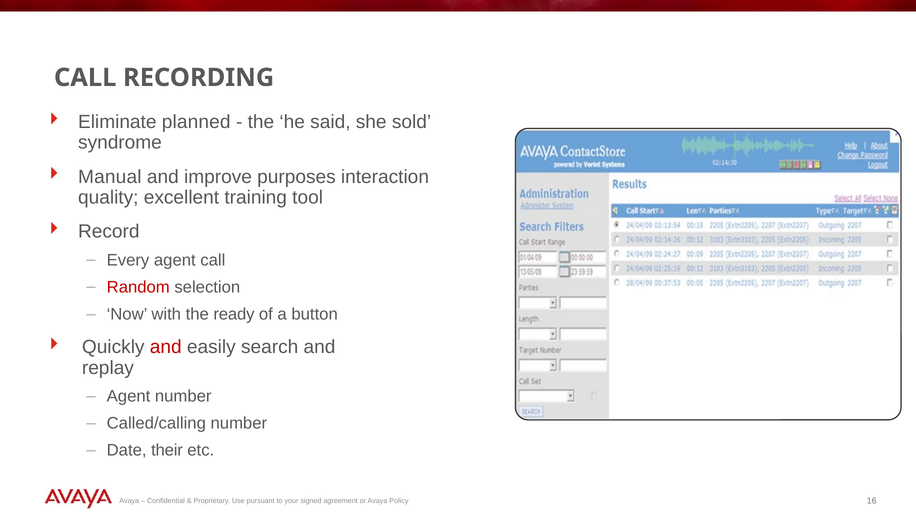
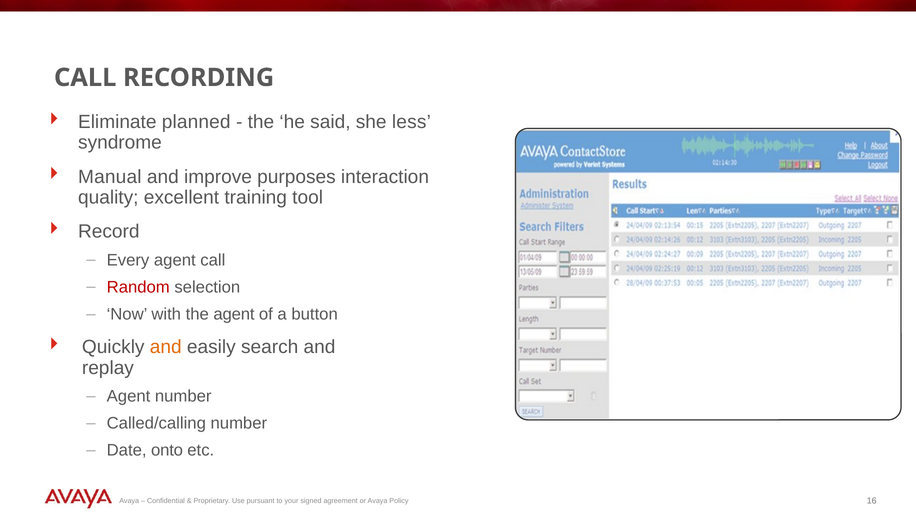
sold: sold -> less (411, 122)
the ready: ready -> agent (234, 314)
and colour: red -> orange (166, 347)
their: their -> onto (167, 451)
